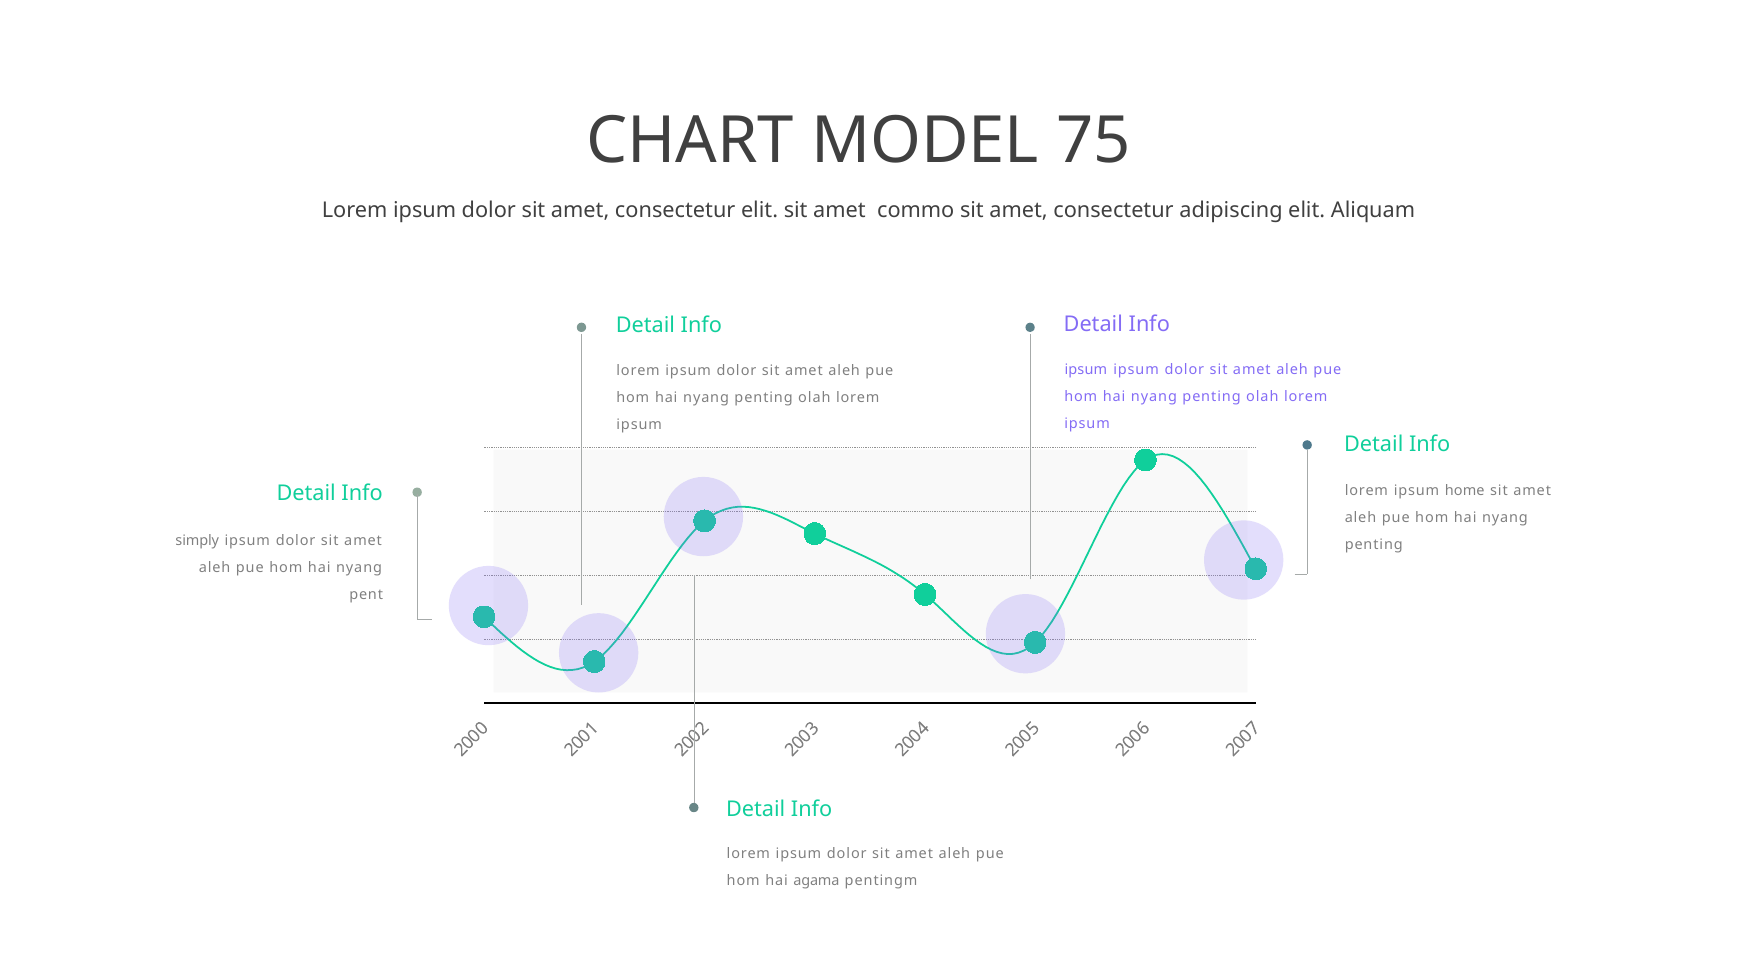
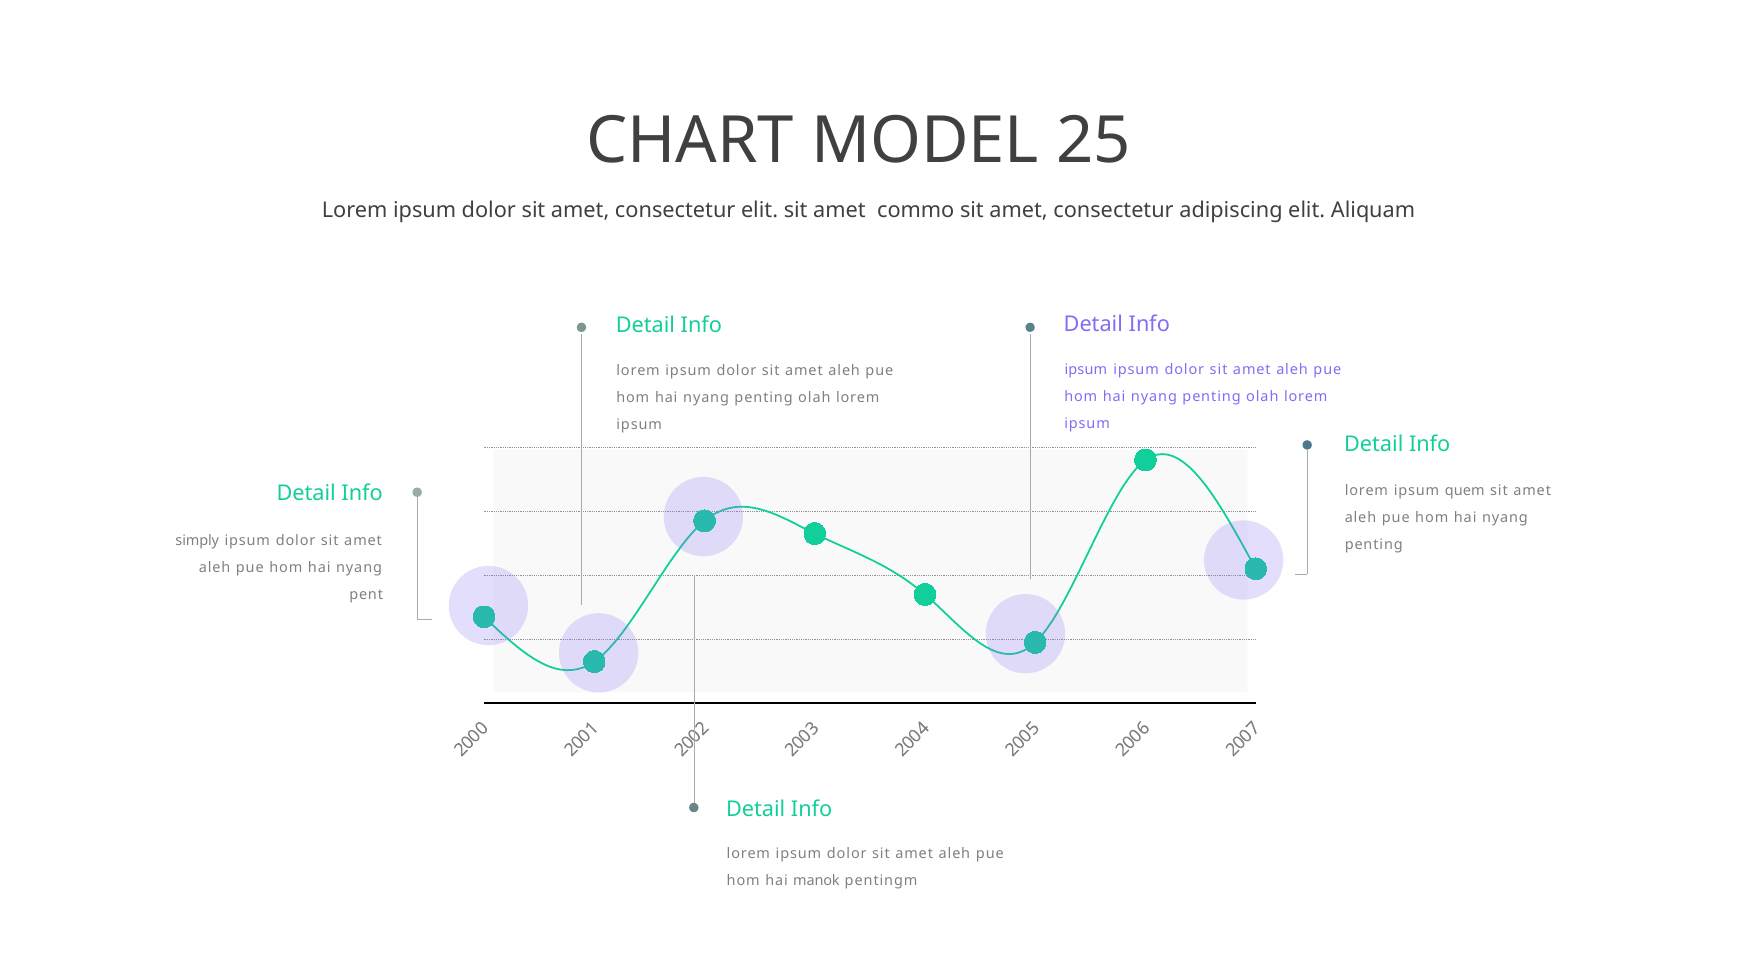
75: 75 -> 25 (1093, 141)
home: home -> quem (1465, 491)
agama: agama -> manok (816, 881)
